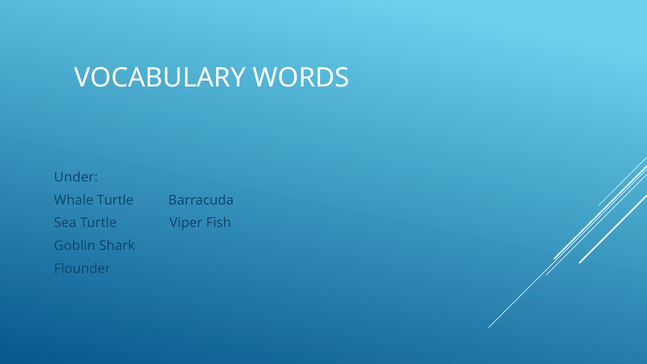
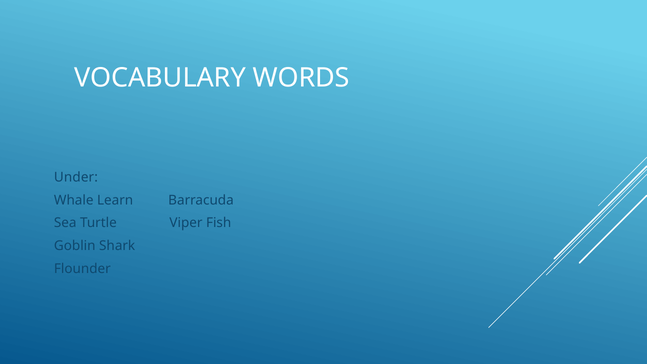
Whale Turtle: Turtle -> Learn (115, 200)
